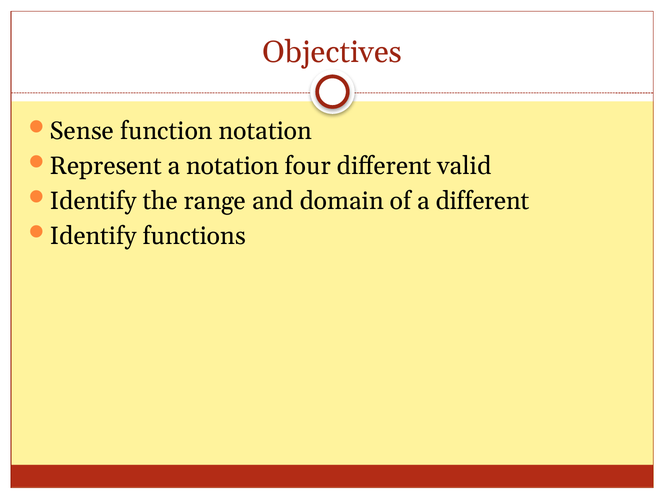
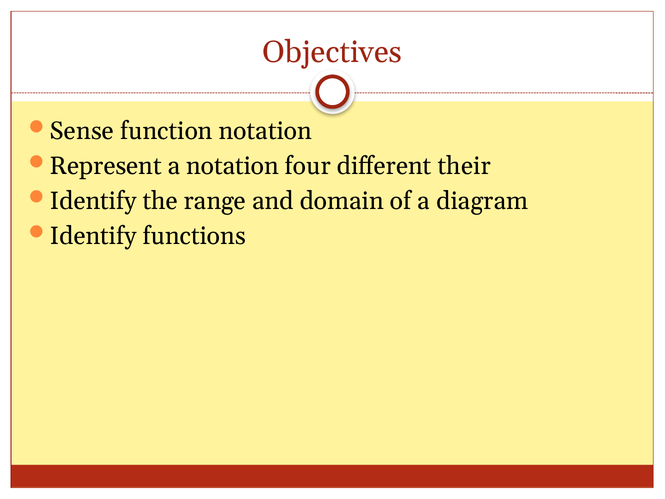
valid: valid -> their (464, 166)
a different: different -> diagram (482, 201)
